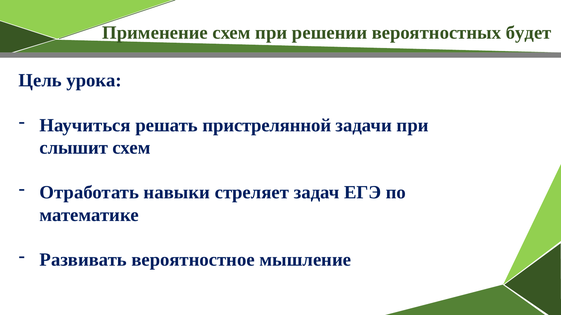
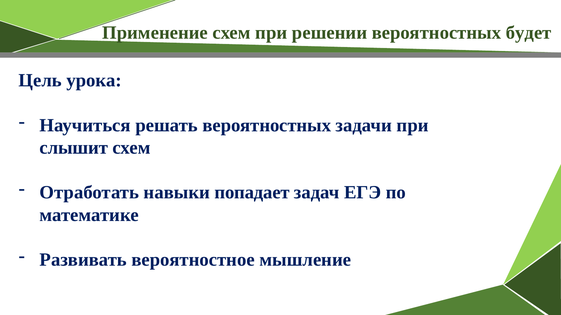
решать пристрелянной: пристрелянной -> вероятностных (267, 125)
стреляет: стреляет -> попадает (252, 193)
